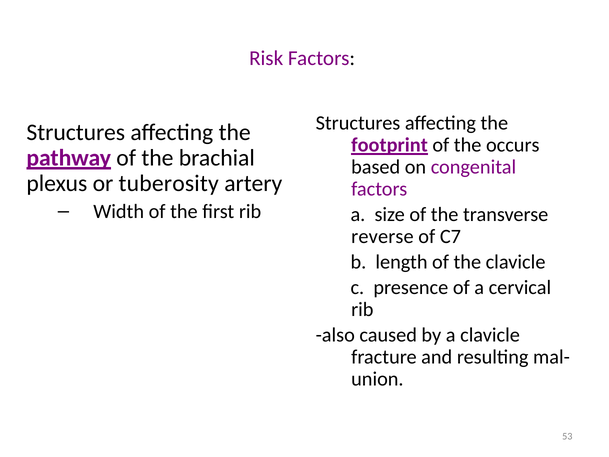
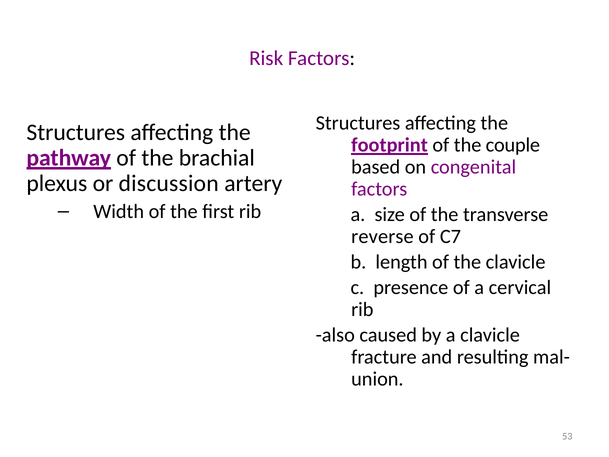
occurs: occurs -> couple (513, 145)
tuberosity: tuberosity -> discussion (169, 183)
